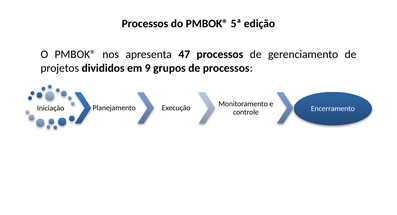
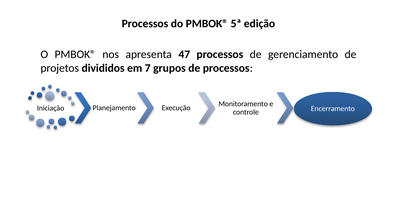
9: 9 -> 7 (148, 68)
